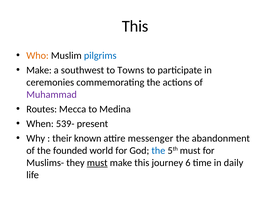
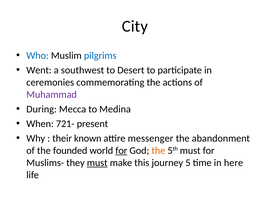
This: This -> City (135, 26)
Who colour: orange -> blue (38, 55)
Make: Make -> Went (39, 70)
Towns: Towns -> Desert (131, 70)
Routes: Routes -> During (42, 109)
539-: 539- -> 721- (65, 123)
for underline: none -> present (121, 150)
the colour: blue -> orange (158, 150)
6: 6 -> 5 (188, 162)
daily: daily -> here (234, 162)
